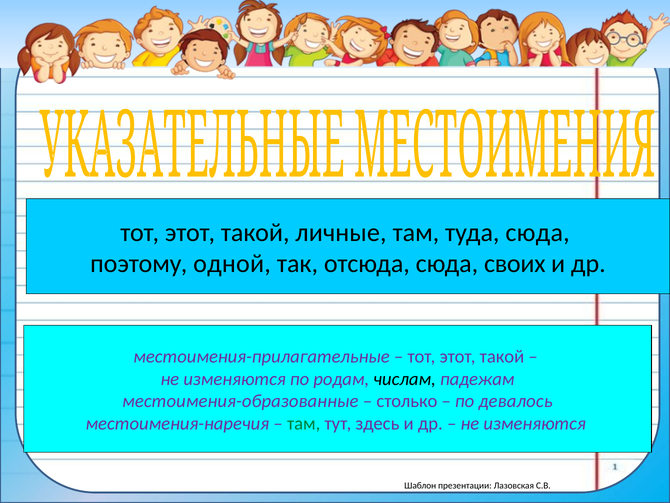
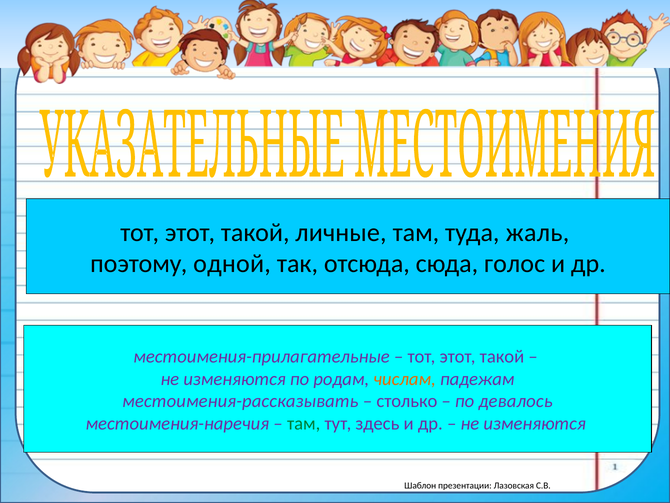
туда сюда: сюда -> жаль (538, 232)
своих: своих -> голос (515, 263)
числам colour: black -> orange (405, 379)
местоимения-образованные: местоимения-образованные -> местоимения-рассказывать (240, 401)
